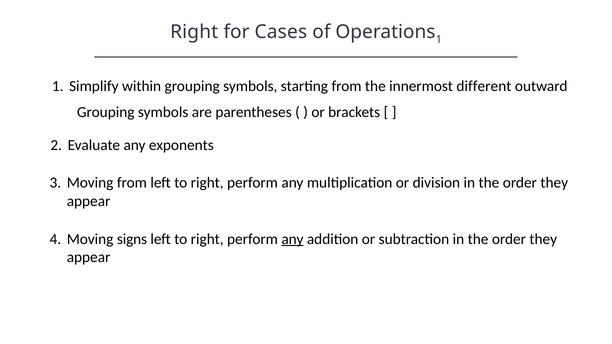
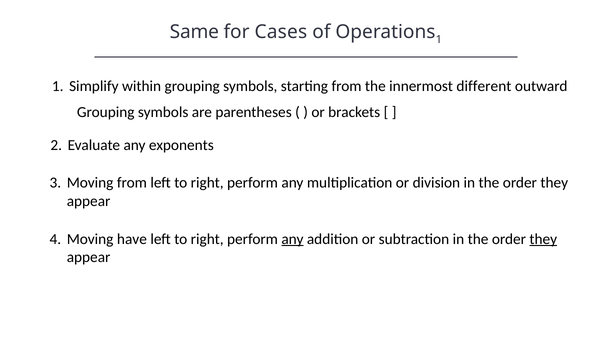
Right: Right -> Same (194, 32)
signs: signs -> have (132, 239)
they underline: none -> present (543, 239)
